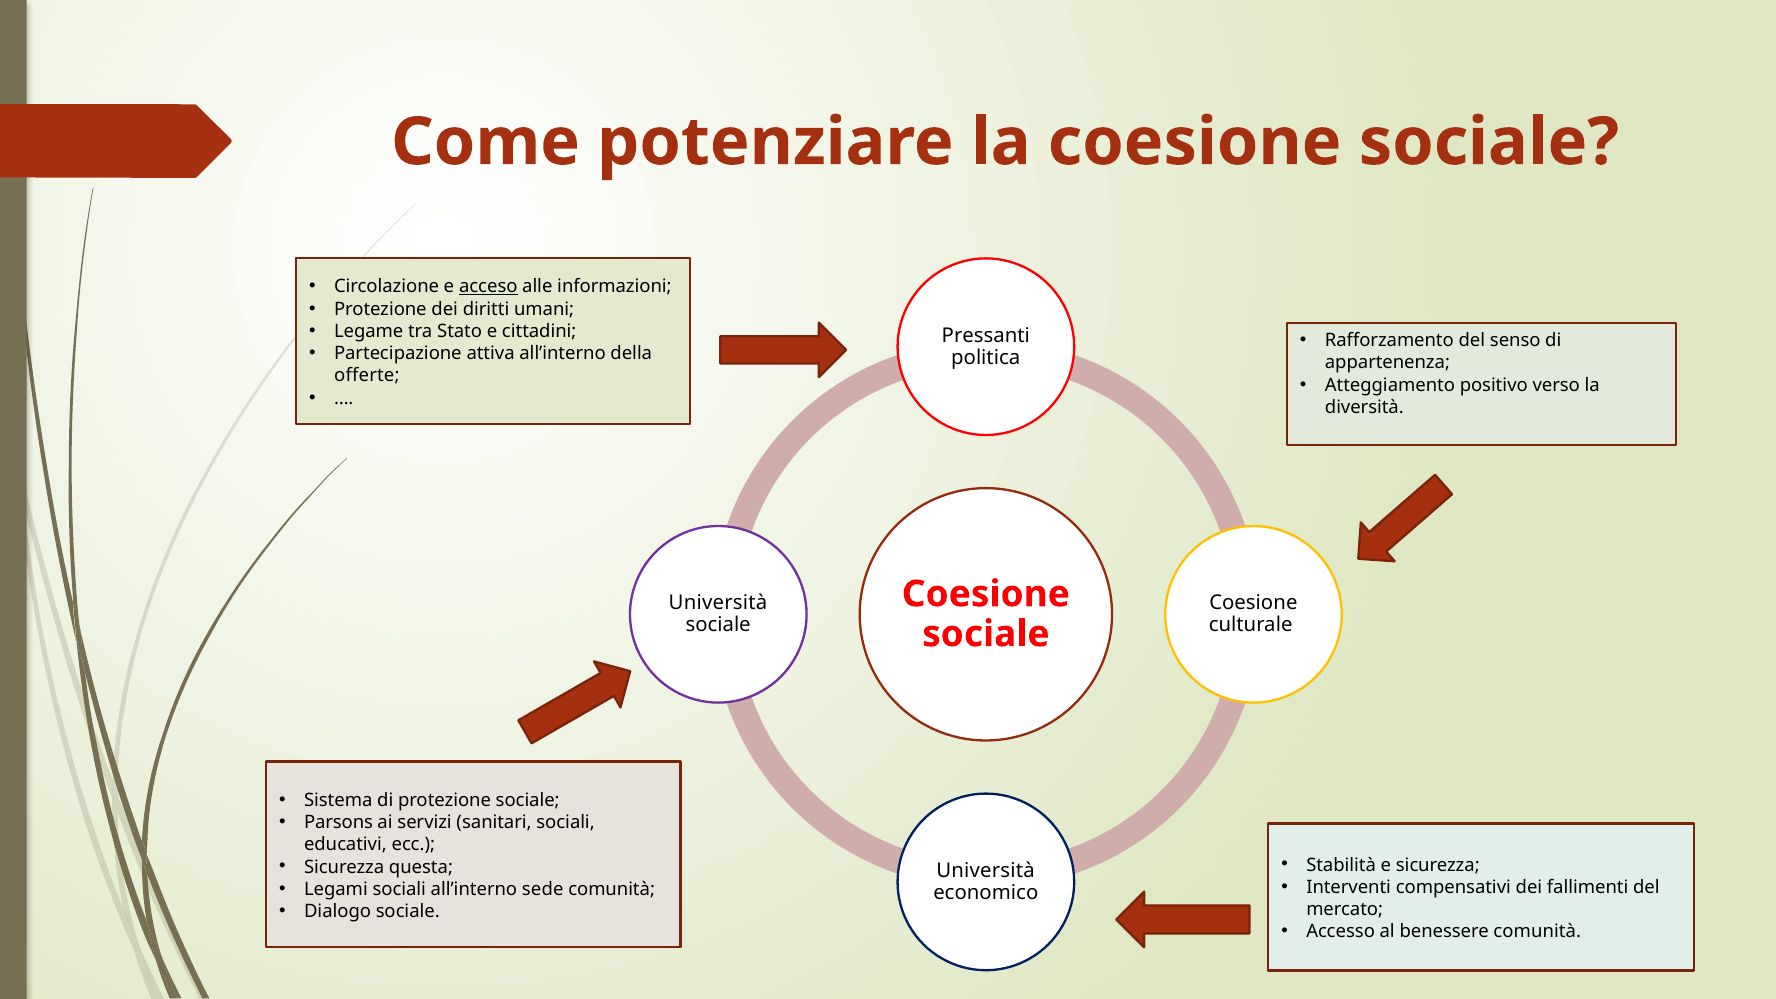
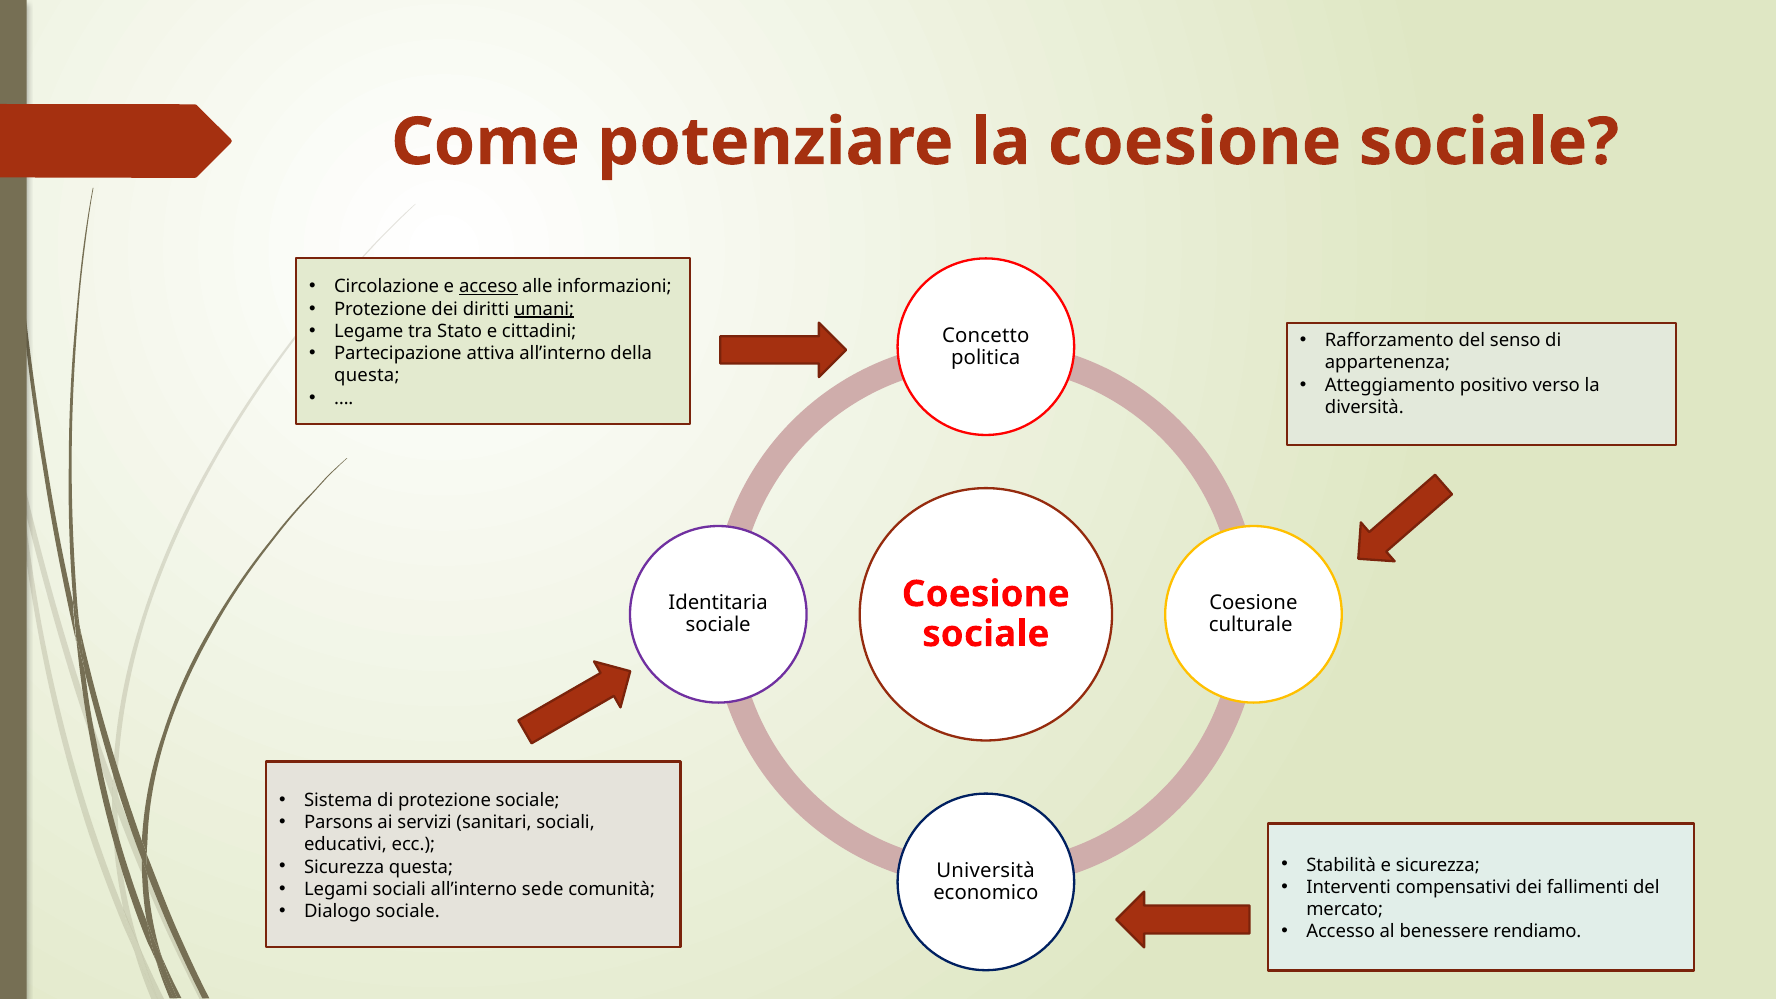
umani underline: none -> present (544, 309)
Pressanti: Pressanti -> Concetto (986, 336)
offerte: offerte -> questa (367, 376)
Università: Università -> Identitaria (718, 603)
benessere comunità: comunità -> rendiamo (1537, 932)
